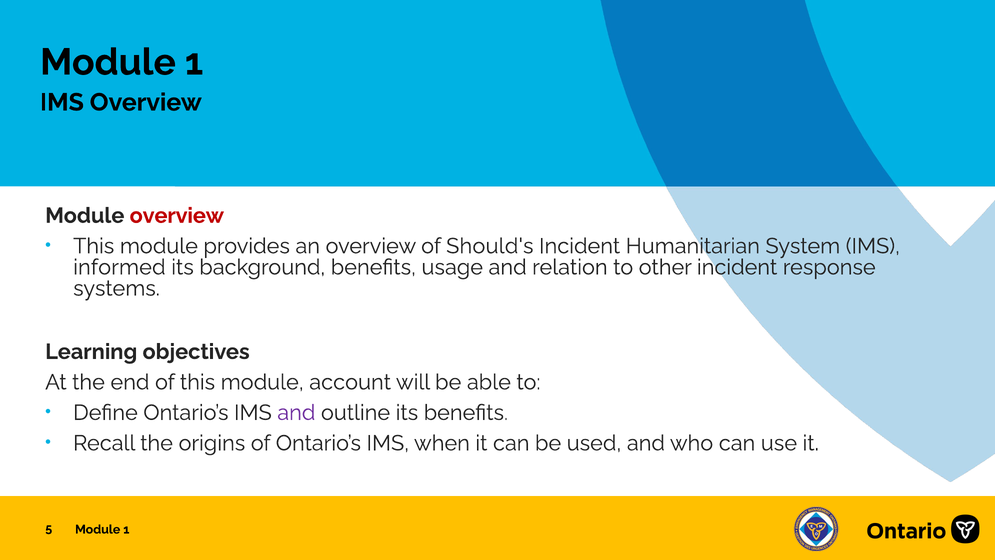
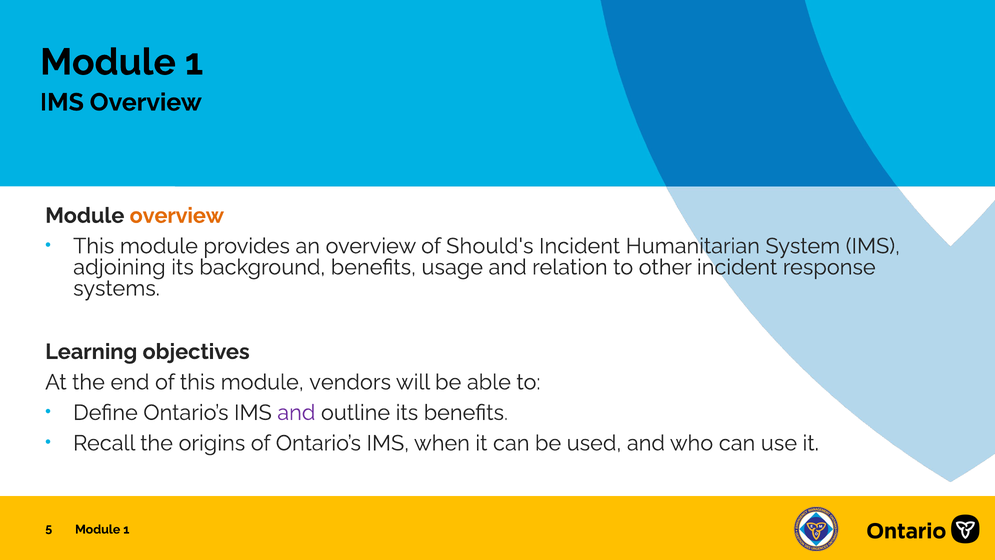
overview colour: red -> orange (177, 215)
informed: informed -> adjoining (119, 267)
account: account -> vendors (350, 382)
